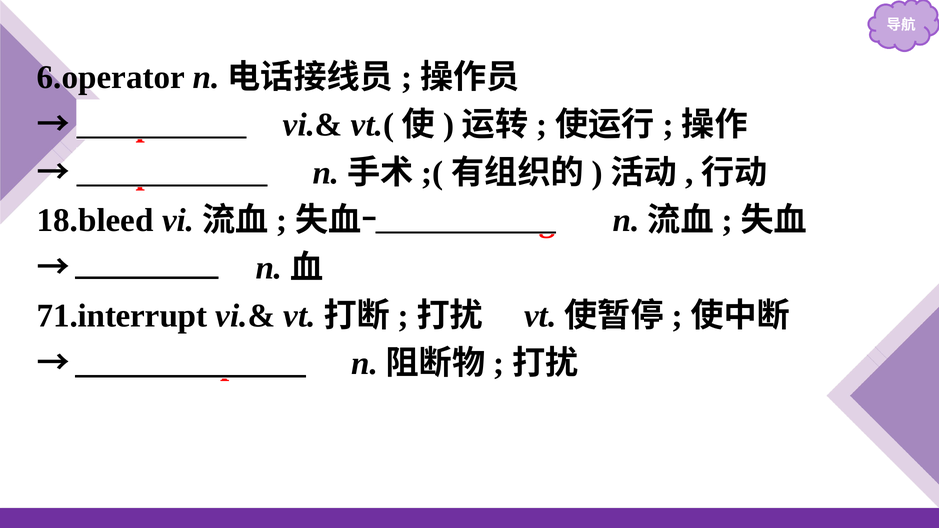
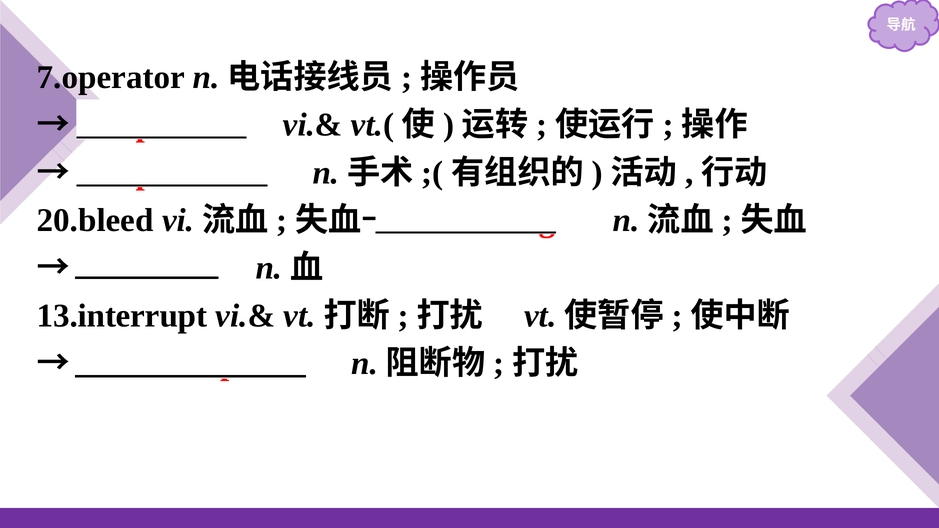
6.operator: 6.operator -> 7.operator (111, 77)
18.bleed: 18.bleed -> 20.bleed (95, 220)
71.interrupt: 71.interrupt -> 13.interrupt (122, 316)
